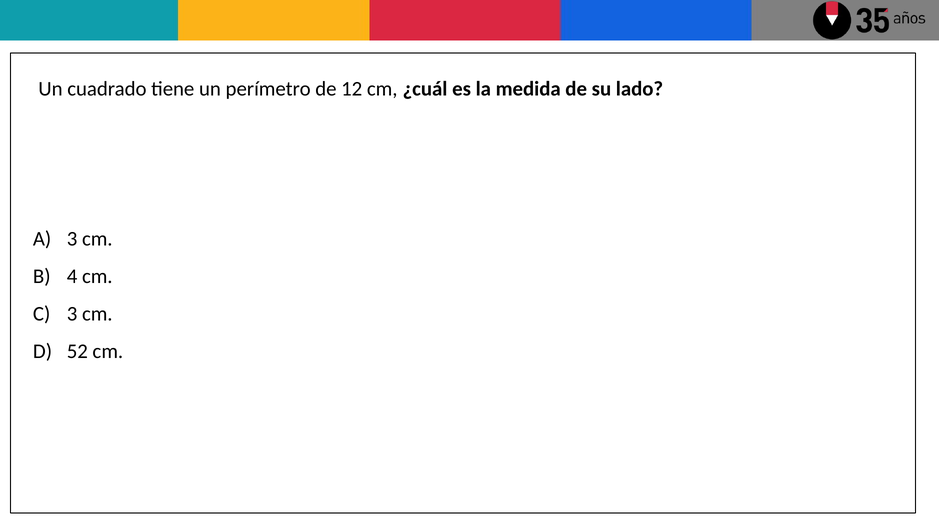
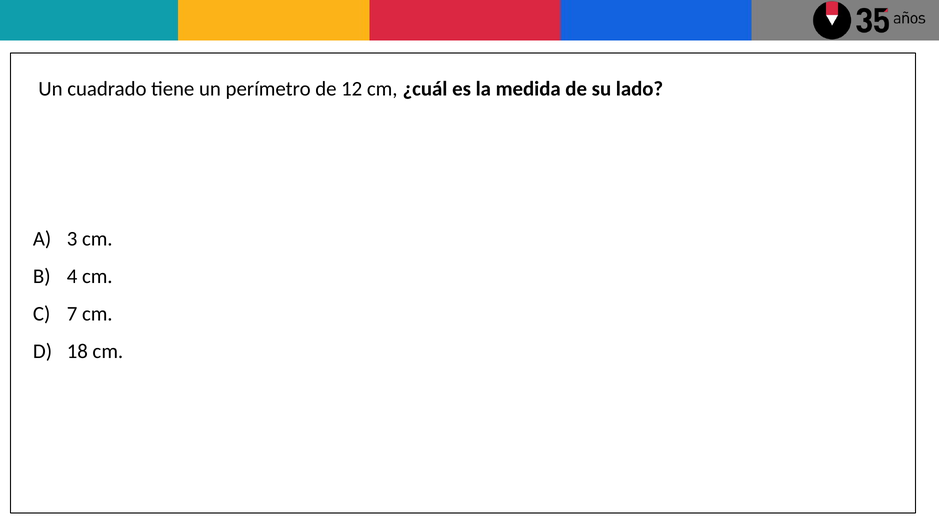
3: 3 -> 7 (72, 314)
52: 52 -> 18 (77, 352)
